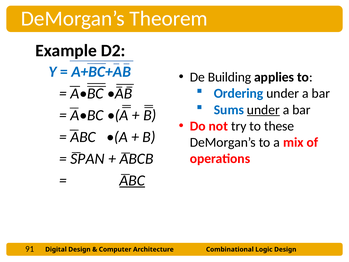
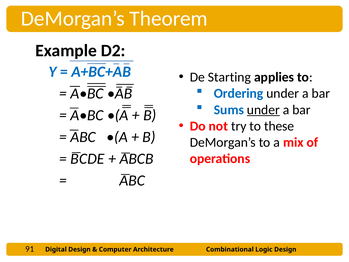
Building: Building -> Starting (229, 77)
SPAN: SPAN -> BCDE (87, 158)
ABC underline: present -> none (132, 180)
